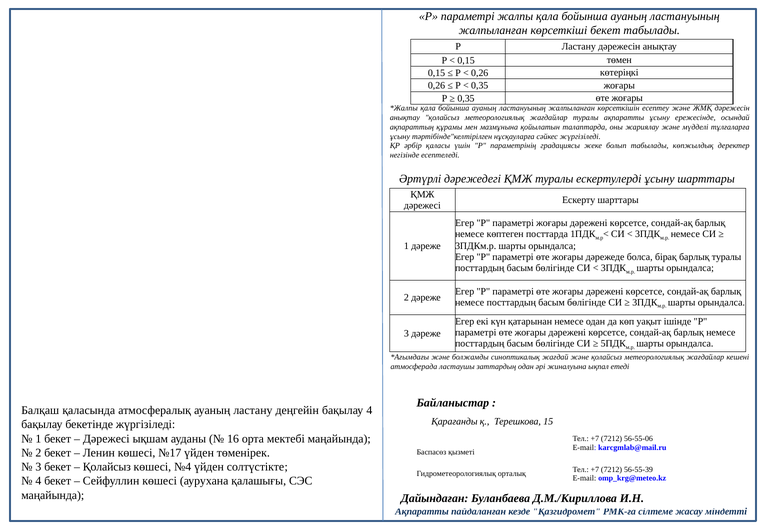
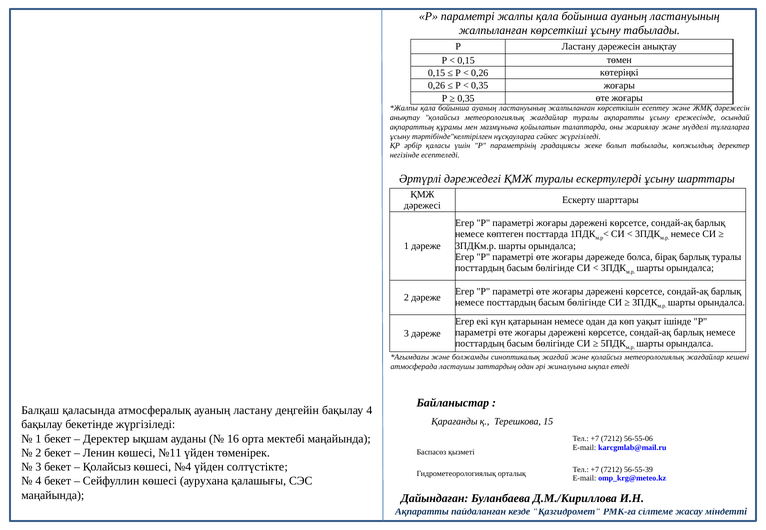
көрсеткіші бекет: бекет -> ұсыну (605, 30)
Дәрежесі: Дәрежесі -> Деректер (106, 439)
№17: №17 -> №11 (170, 453)
